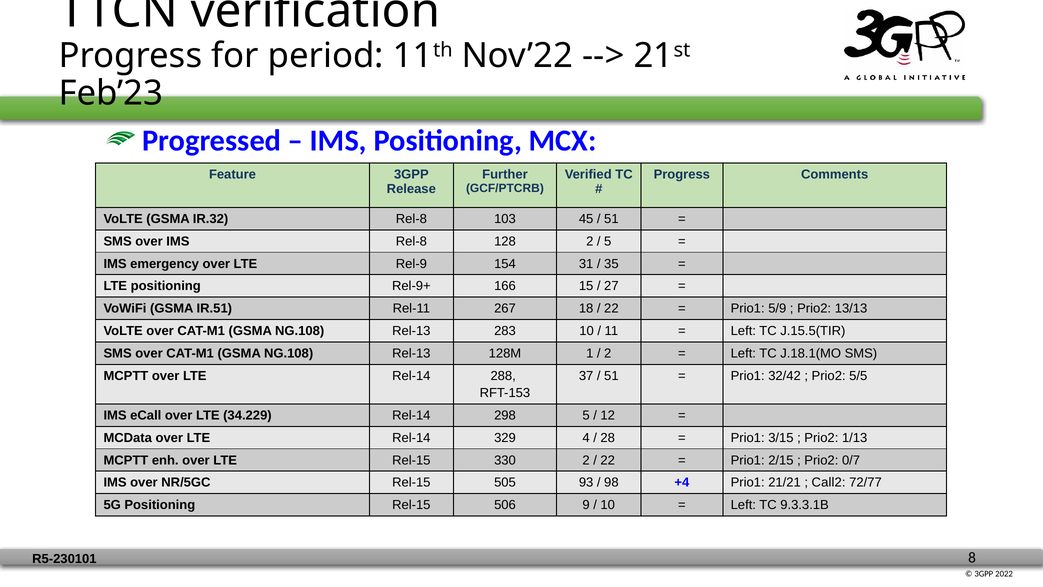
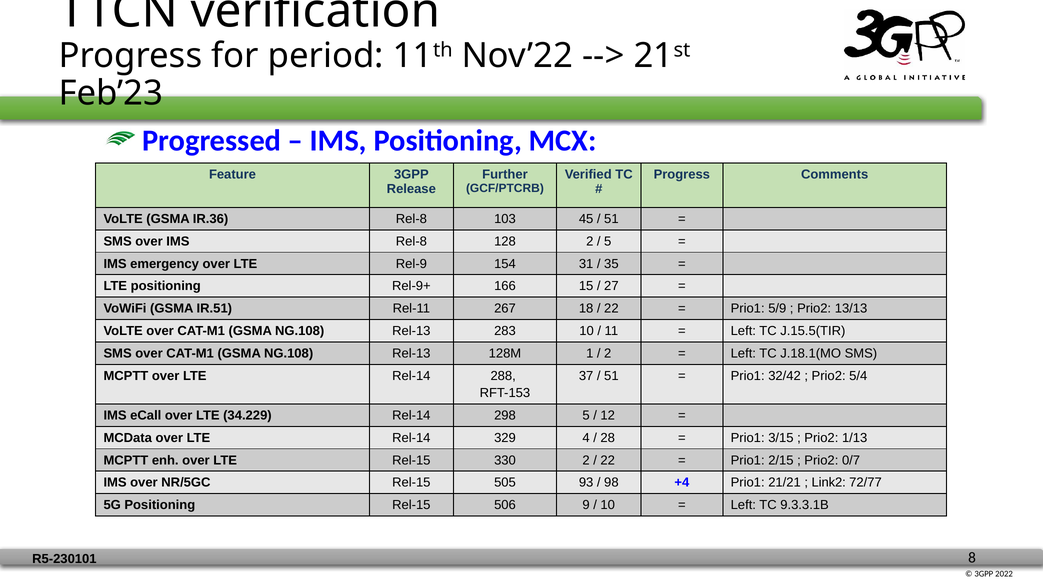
IR.32: IR.32 -> IR.36 (211, 219)
5/5: 5/5 -> 5/4 (858, 376)
Call2: Call2 -> Link2 (829, 482)
